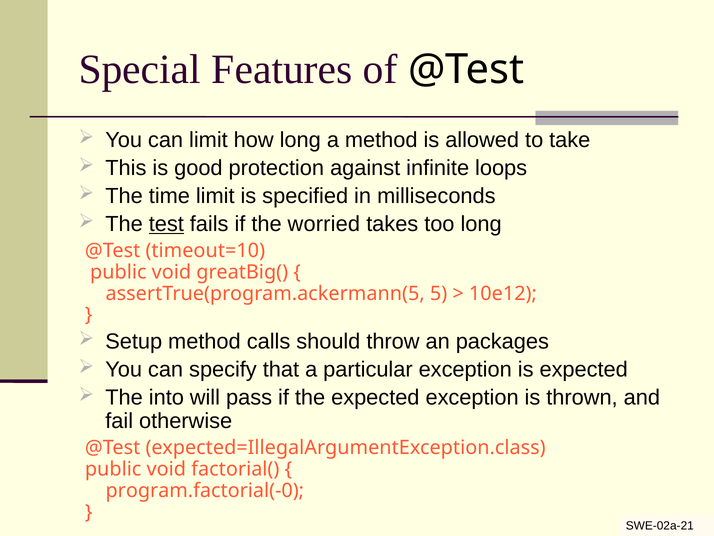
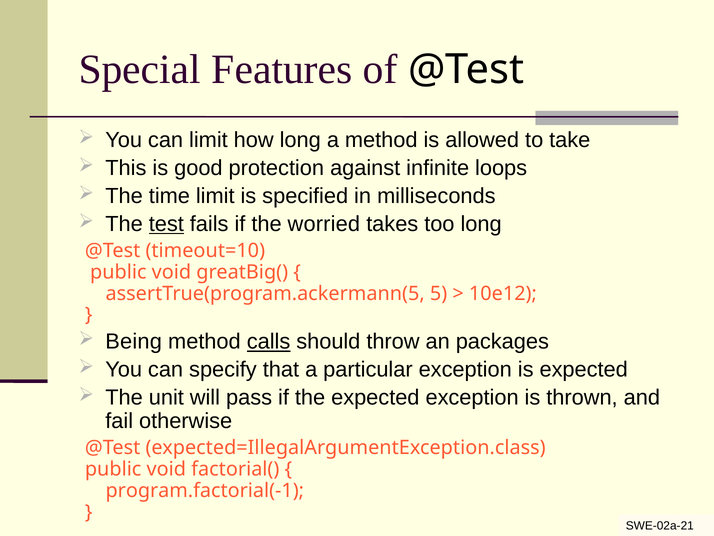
Setup: Setup -> Being (134, 341)
calls underline: none -> present (269, 341)
into: into -> unit (166, 397)
program.factorial(-0: program.factorial(-0 -> program.factorial(-1 (205, 490)
